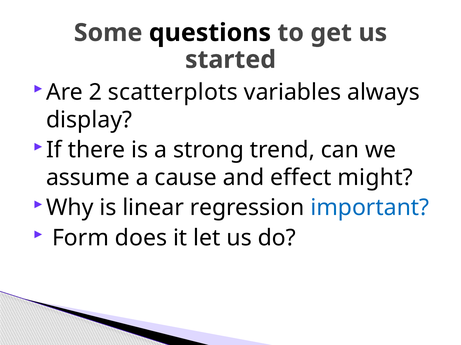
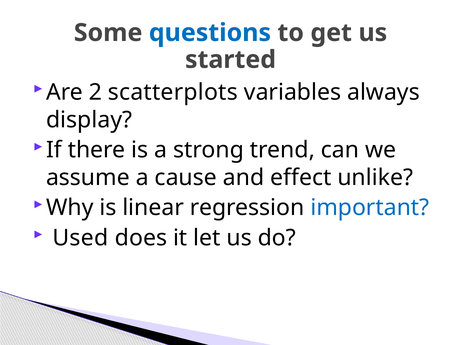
questions colour: black -> blue (210, 33)
might: might -> unlike (375, 178)
Form: Form -> Used (80, 238)
